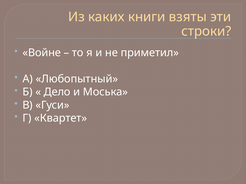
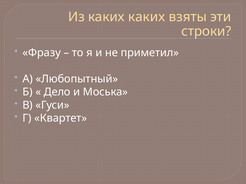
каких книги: книги -> каких (147, 17)
Войне: Войне -> Фразу (42, 53)
